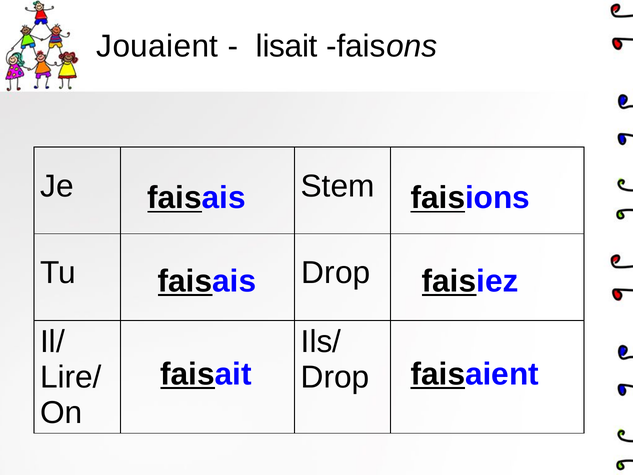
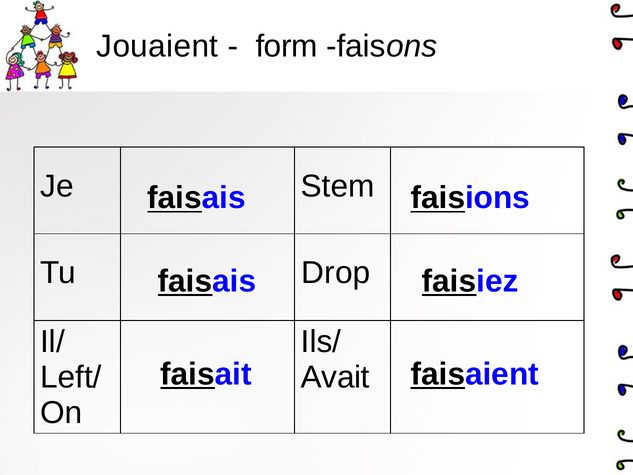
lisait: lisait -> form (287, 46)
Lire/: Lire/ -> Left/ (71, 377)
Drop: Drop -> Avait (335, 377)
